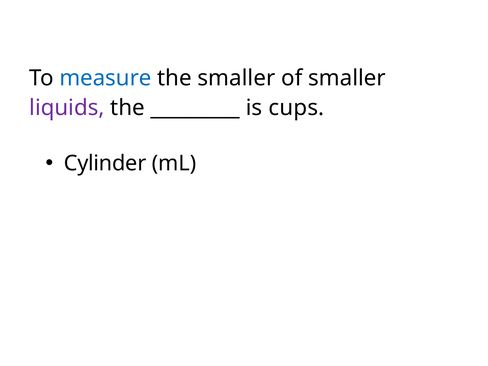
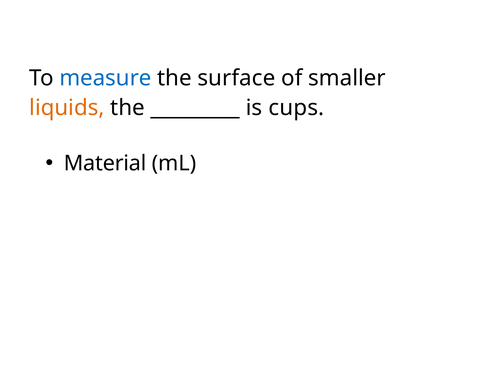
the smaller: smaller -> surface (236, 78)
liquids colour: purple -> orange (67, 108)
Cylinder: Cylinder -> Material (105, 163)
